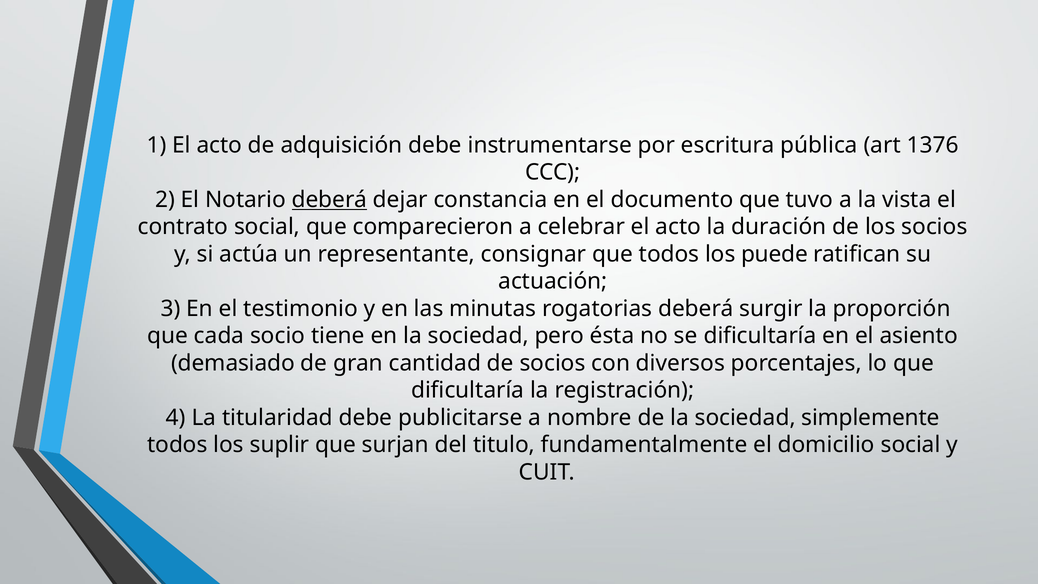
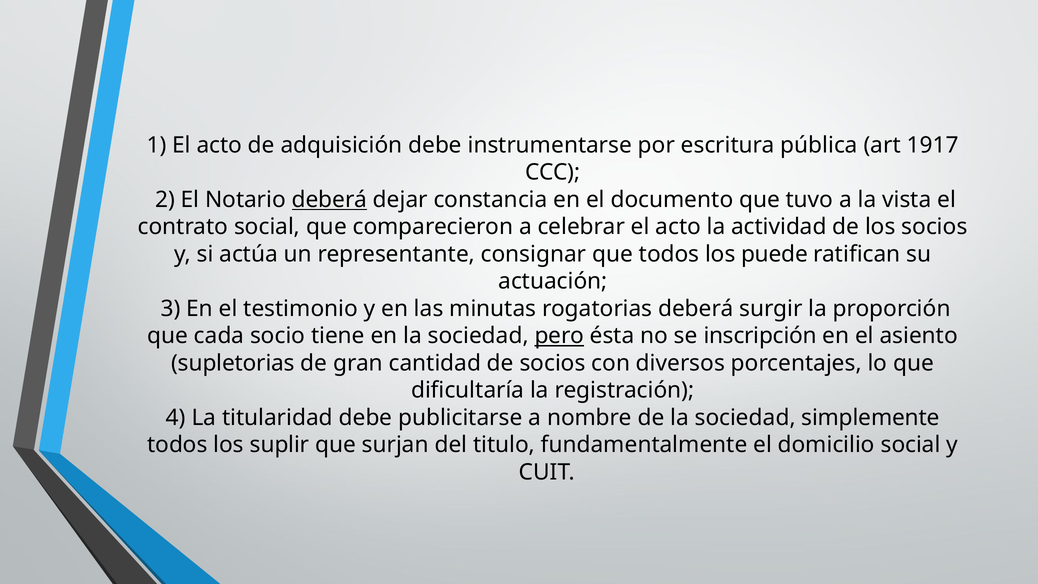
1376: 1376 -> 1917 (933, 145)
duración: duración -> actividad (779, 227)
pero underline: none -> present (559, 336)
se dificultaría: dificultaría -> inscripción (760, 336)
demasiado: demasiado -> supletorias (233, 363)
